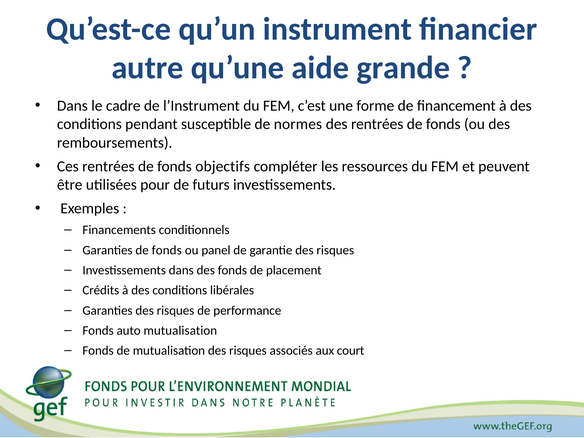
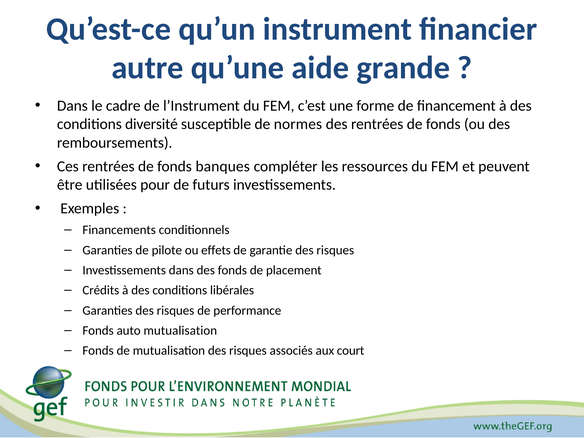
pendant: pendant -> diversité (151, 124)
objectifs: objectifs -> banques (223, 166)
Garanties de fonds: fonds -> pilote (167, 250)
panel: panel -> effets (216, 250)
